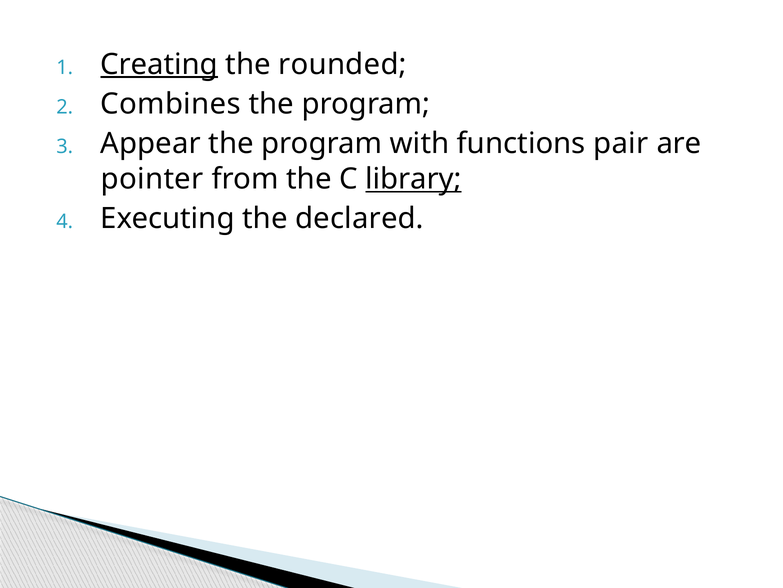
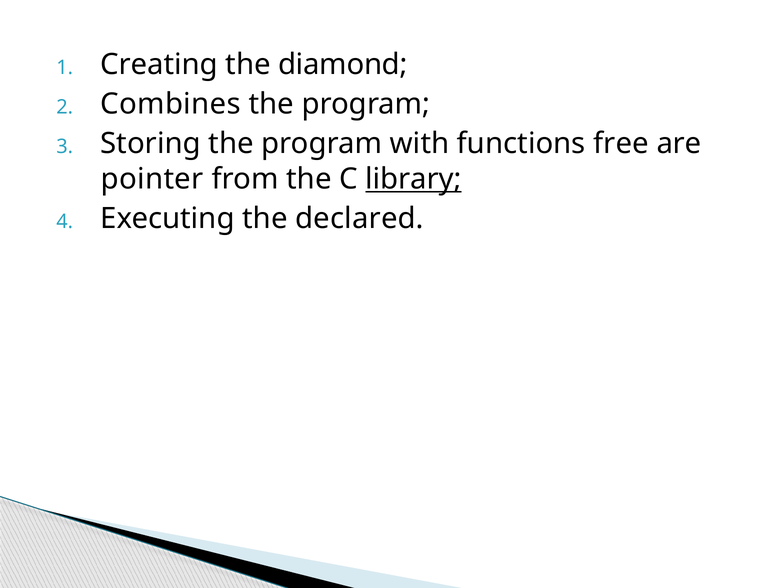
Creating underline: present -> none (159, 64)
rounded: rounded -> diamond (343, 64)
Appear: Appear -> Storing (151, 144)
pair: pair -> free (621, 144)
